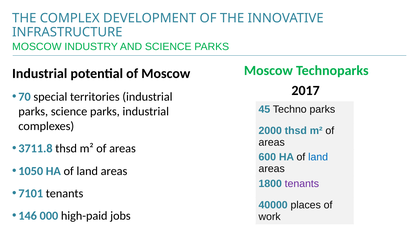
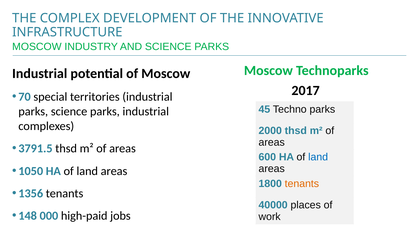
3711.8: 3711.8 -> 3791.5 (35, 149)
tenants colour: purple -> orange (302, 184)
7101: 7101 -> 1356 (31, 194)
146: 146 -> 148 (28, 217)
